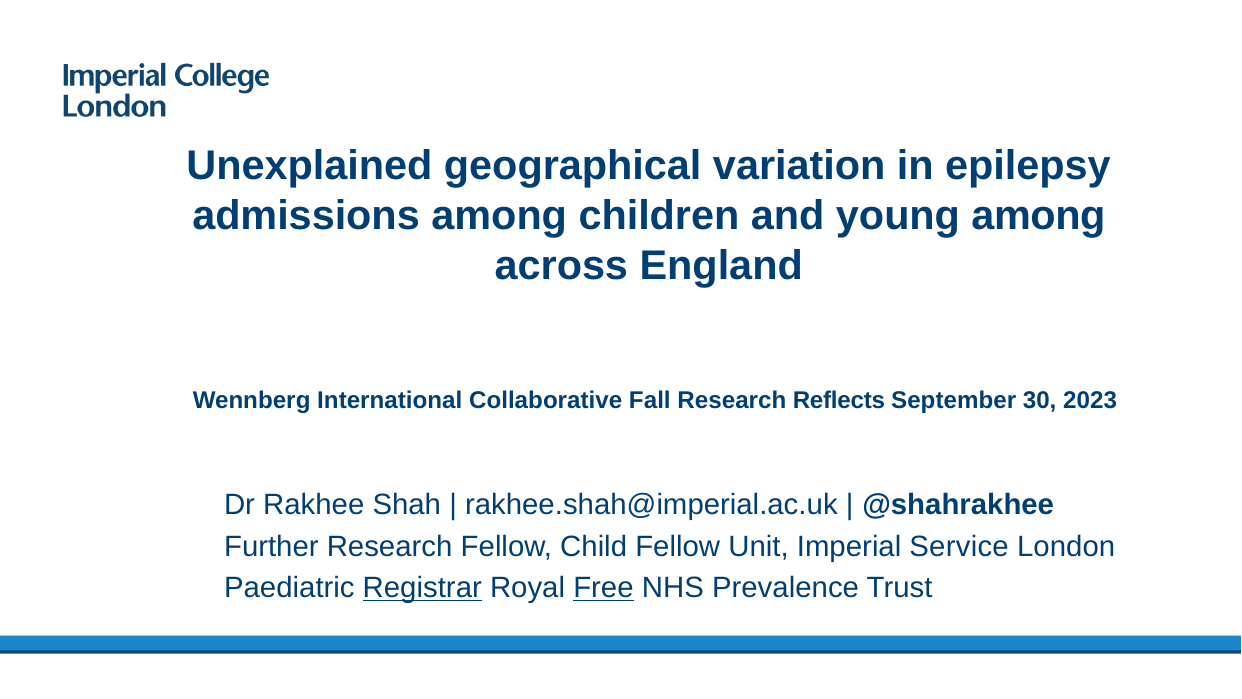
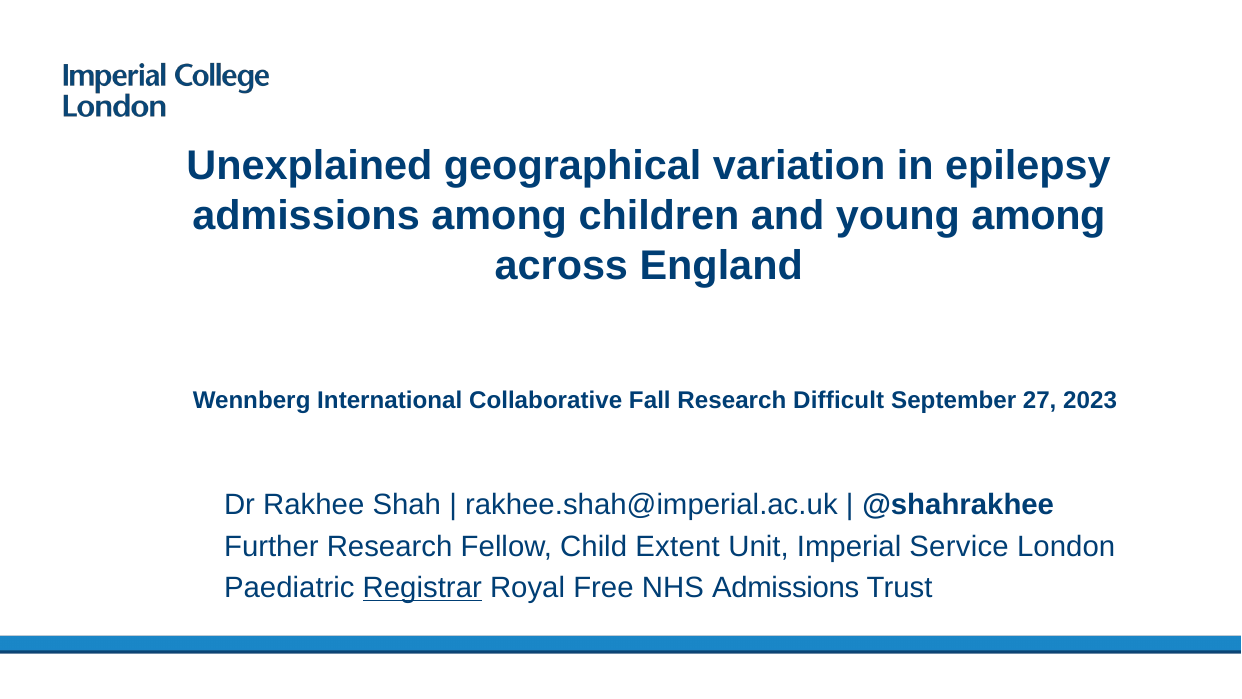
Reflects: Reflects -> Difficult (839, 401)
30: 30 -> 27 (1040, 401)
Child Fellow: Fellow -> Extent (678, 546)
Free underline: present -> none (603, 588)
NHS Prevalence: Prevalence -> Admissions (786, 588)
